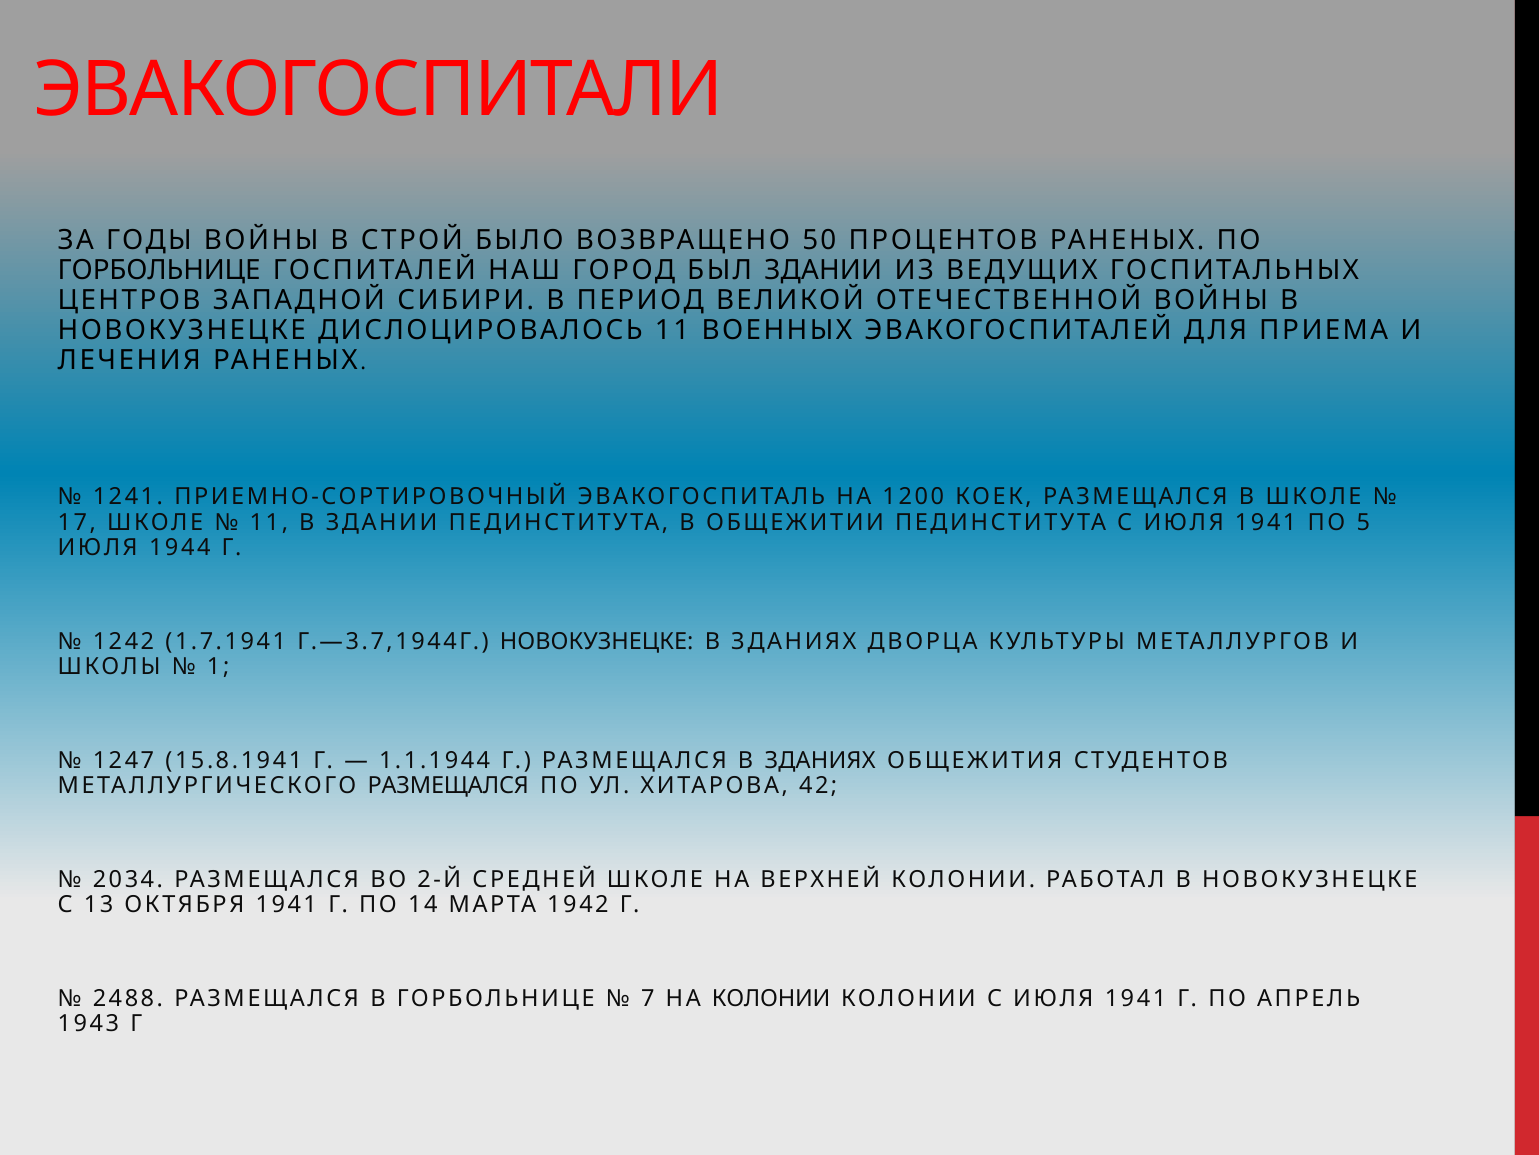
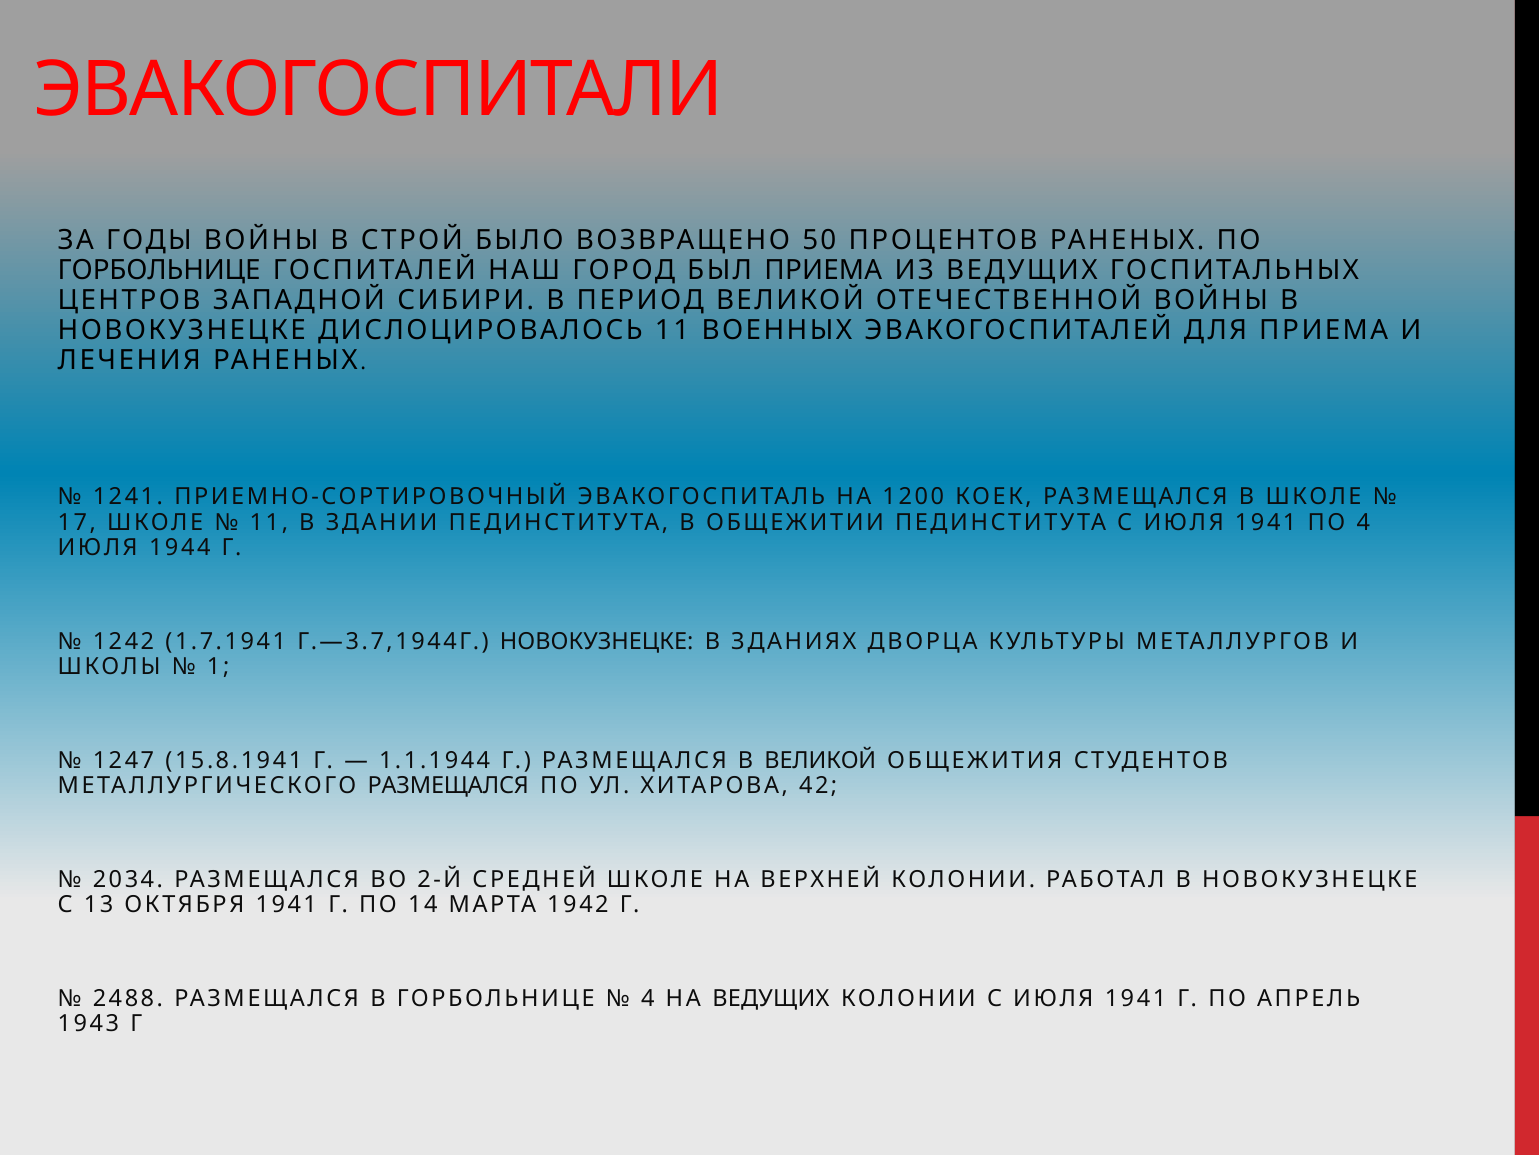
БЫЛ ЗДАНИИ: ЗДАНИИ -> ПРИЕМА (823, 270)
ПО 5: 5 -> 4 (1363, 522)
РАЗМЕЩАЛСЯ В ЗДАНИЯХ: ЗДАНИЯХ -> ВЕЛИКОЙ (820, 760)
7: 7 -> 4 (648, 998)
НА КОЛОНИИ: КОЛОНИИ -> ВЕДУЩИХ (771, 998)
